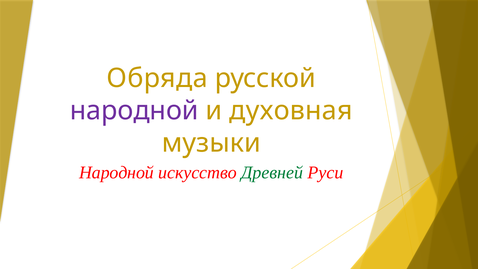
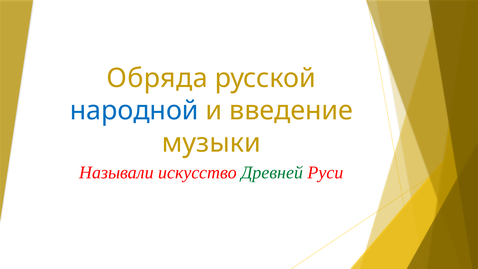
народной colour: purple -> blue (134, 110)
духовная: духовная -> введение (291, 110)
Народной: Народной -> Называли (116, 173)
